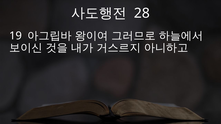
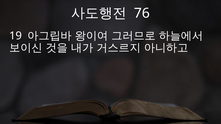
28: 28 -> 76 (142, 13)
